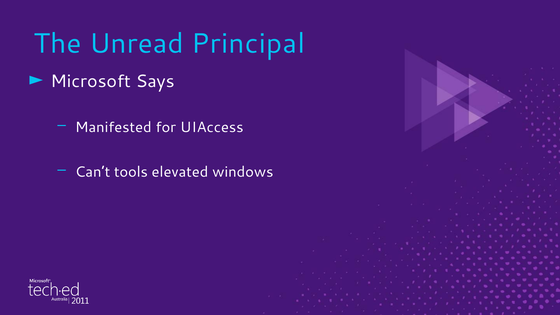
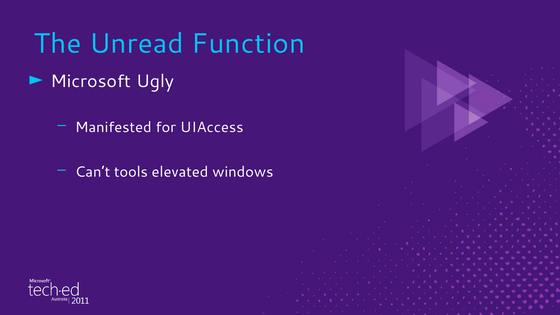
Principal: Principal -> Function (248, 43)
Says: Says -> Ugly (155, 81)
